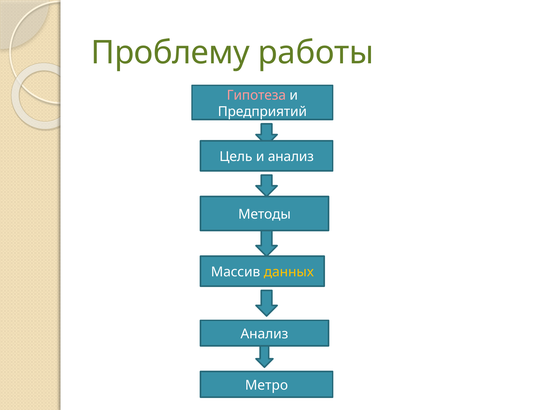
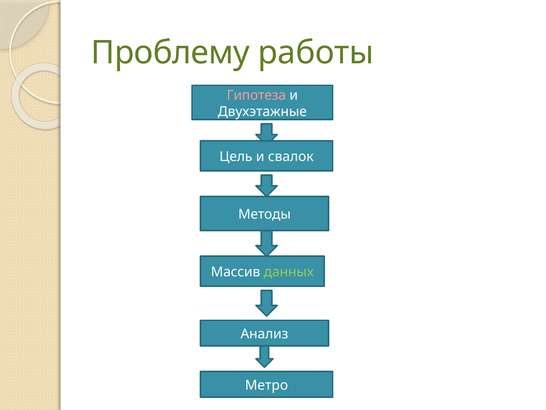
Предприятий: Предприятий -> Двухэтажные (262, 112)
и анализ: анализ -> свалок (291, 157)
данных colour: yellow -> light green (289, 272)
